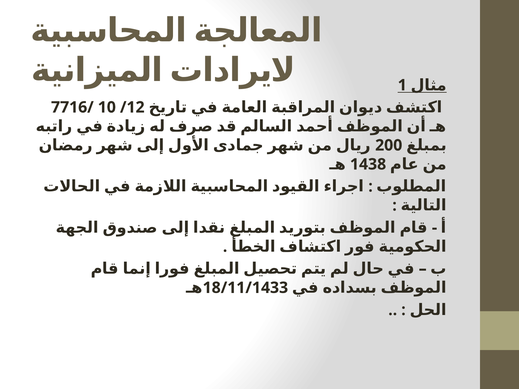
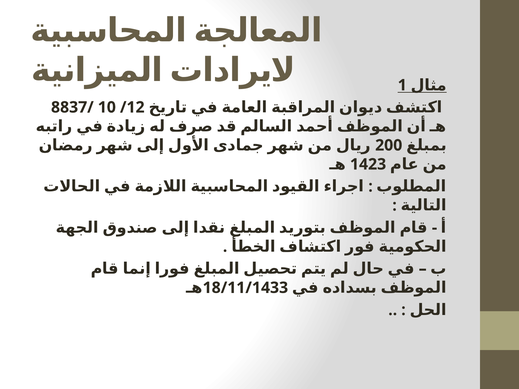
7716: 7716 -> 8837 (69, 107)
1438: 1438 -> 1423 (368, 164)
